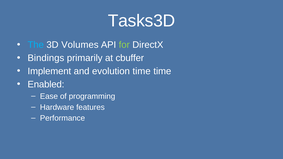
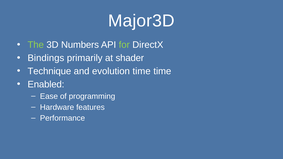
Tasks3D: Tasks3D -> Major3D (141, 21)
The colour: light blue -> light green (36, 45)
Volumes: Volumes -> Numbers (80, 45)
cbuffer: cbuffer -> shader (130, 58)
Implement: Implement -> Technique (49, 71)
